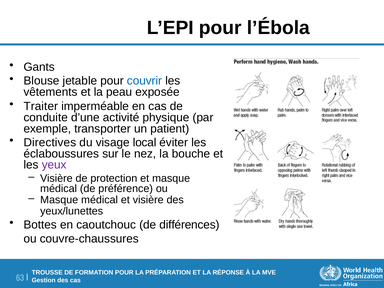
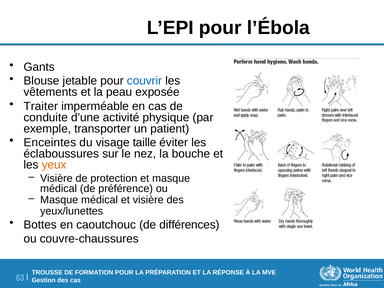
Directives: Directives -> Enceintes (50, 143)
local: local -> taille (145, 143)
yeux colour: purple -> orange (54, 165)
